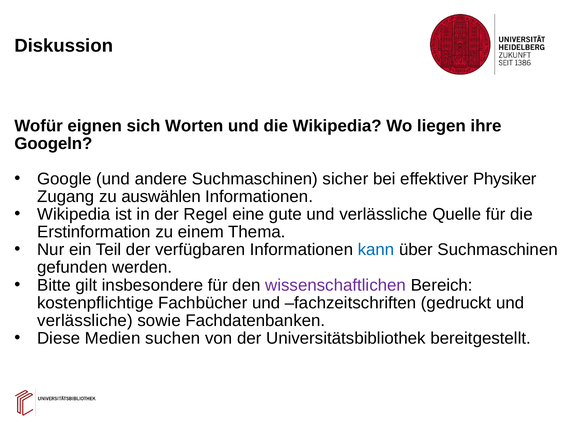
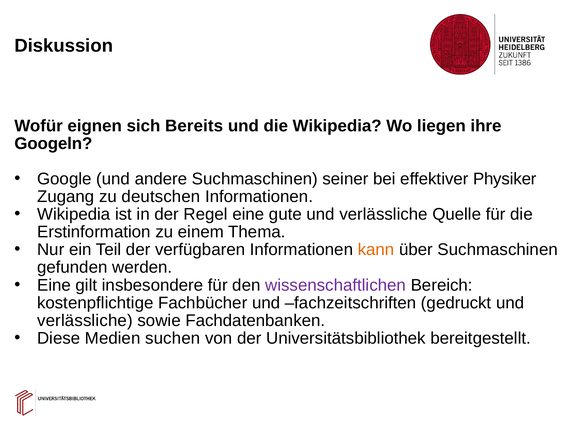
Worten: Worten -> Bereits (194, 126)
sicher: sicher -> seiner (345, 179)
auswählen: auswählen -> deutschen (161, 197)
kann colour: blue -> orange (376, 250)
Bitte: Bitte -> Eine (54, 285)
